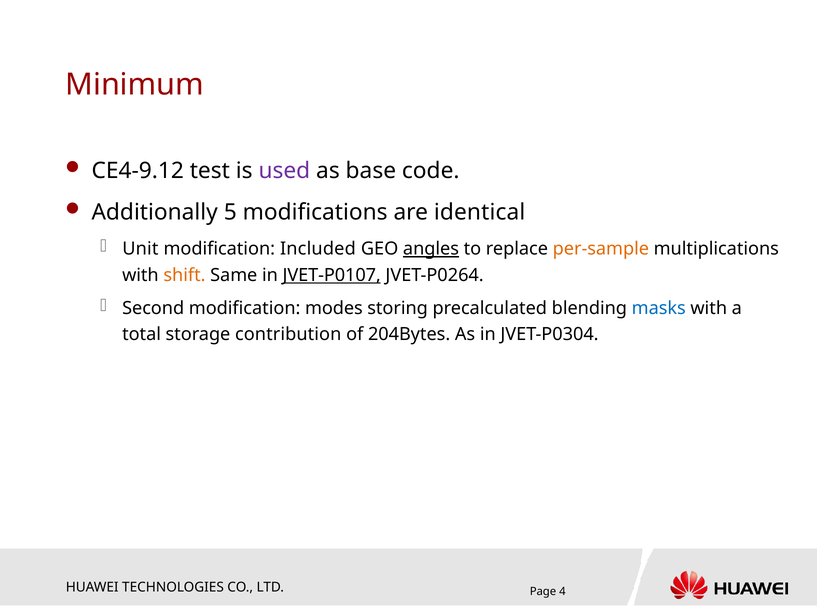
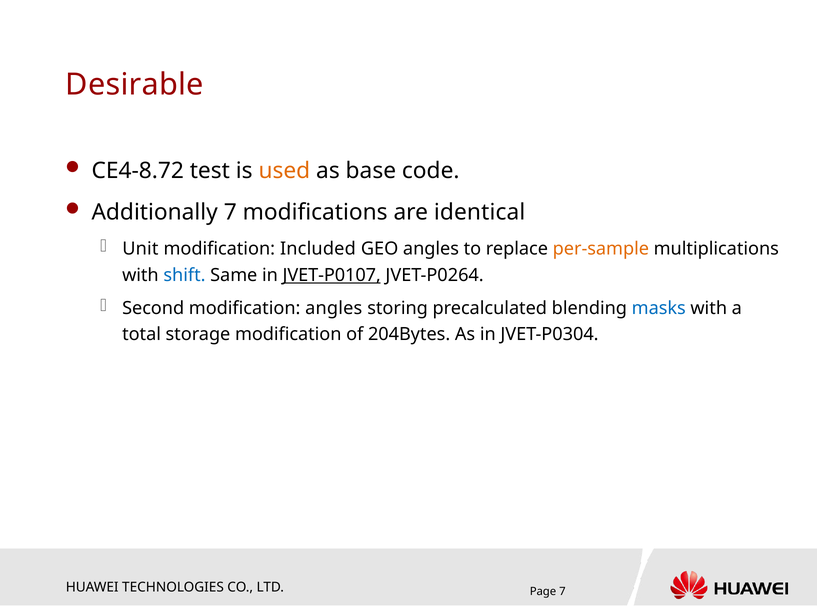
Minimum: Minimum -> Desirable (135, 85)
CE4-9.12: CE4-9.12 -> CE4-8.72 (138, 171)
used colour: purple -> orange (284, 171)
Additionally 5: 5 -> 7 (230, 213)
angles underline: present -> none (431, 249)
shift colour: orange -> blue (184, 275)
modification modes: modes -> angles (334, 309)
storage contribution: contribution -> modification (288, 335)
Page 4: 4 -> 7 (562, 592)
